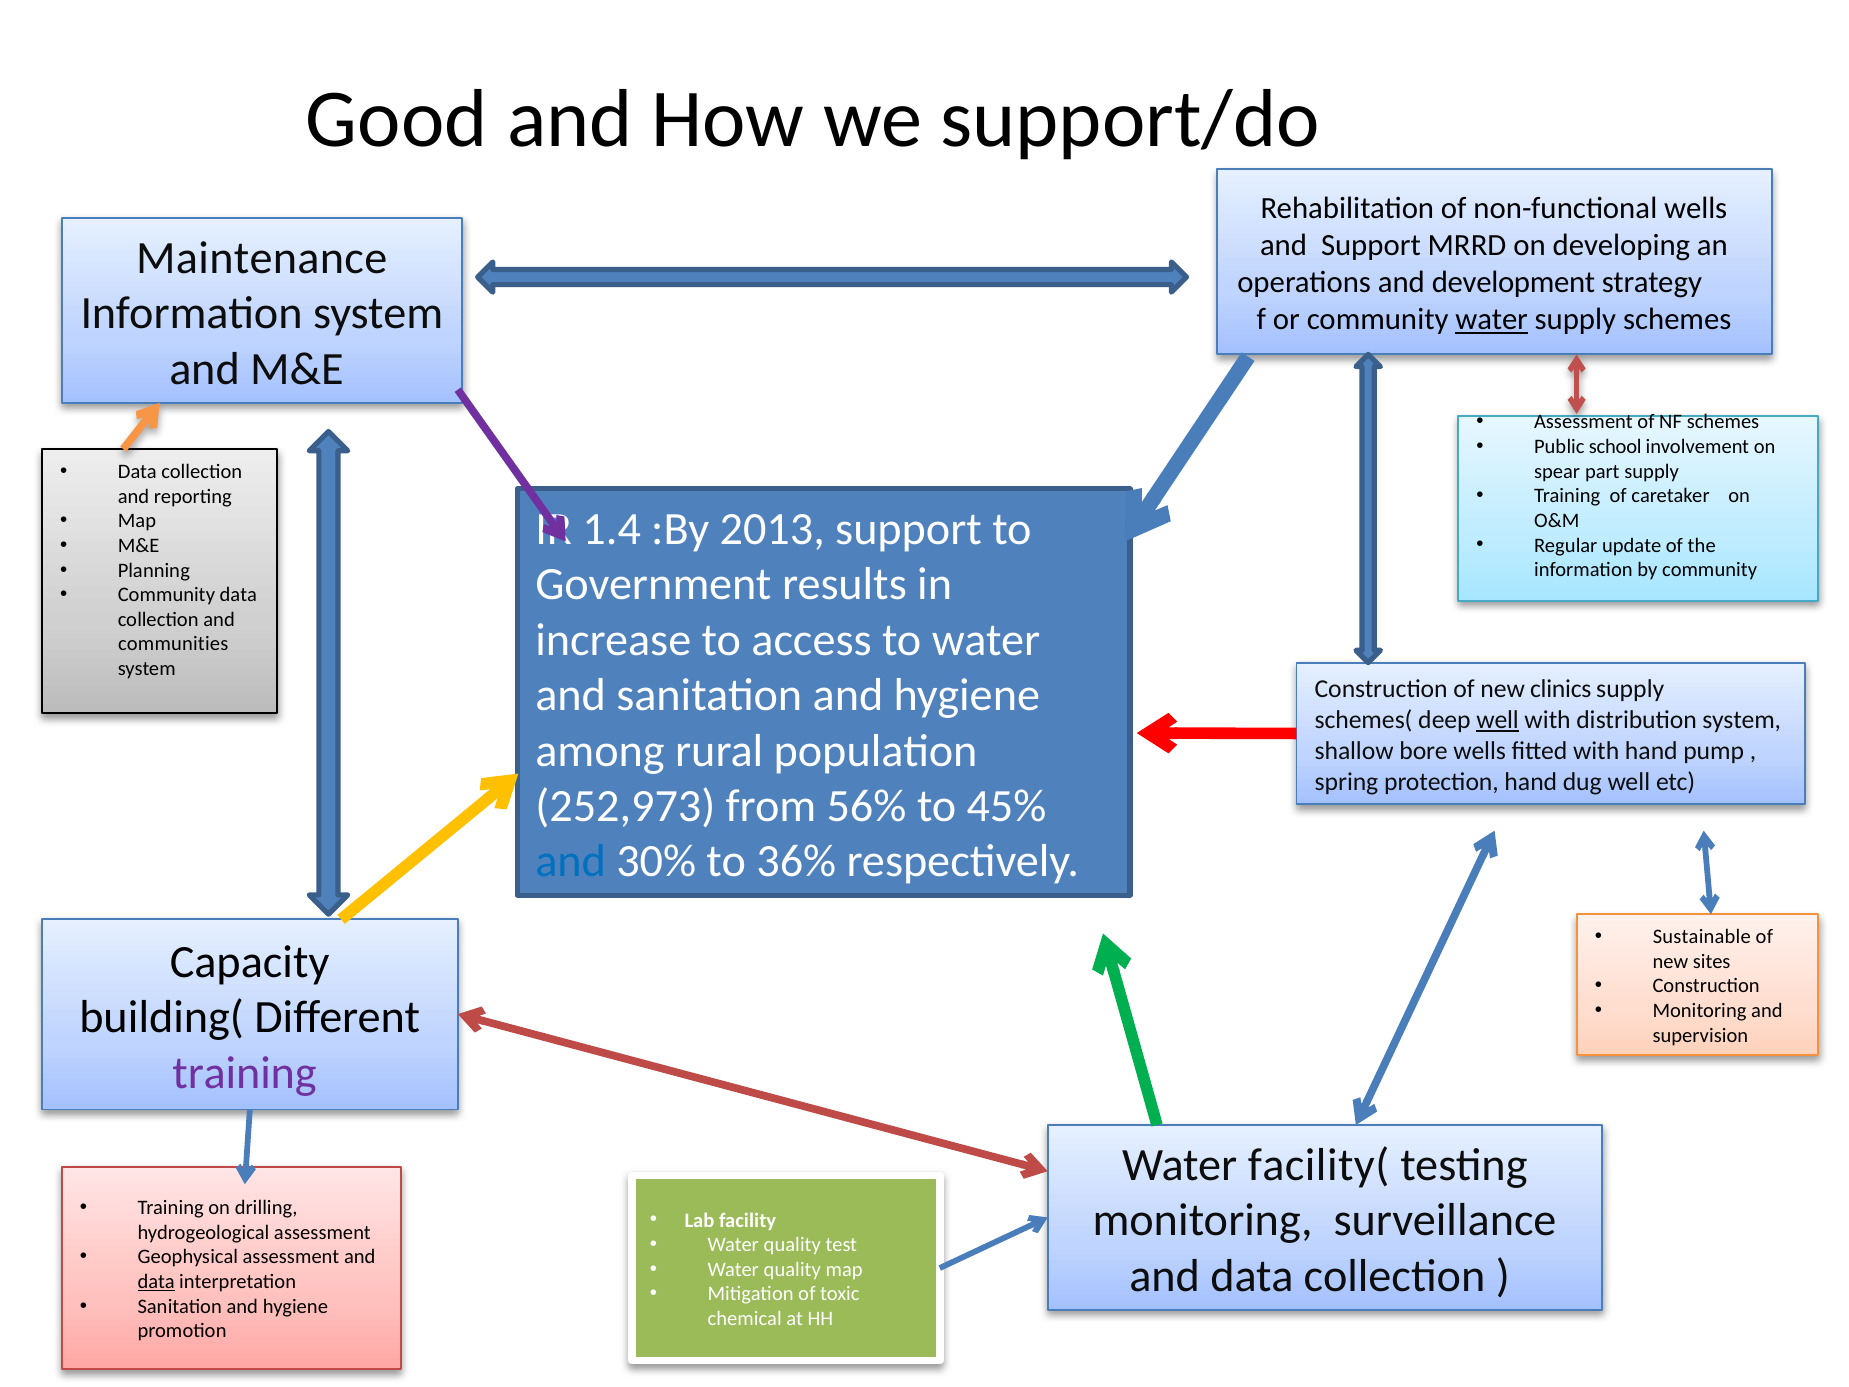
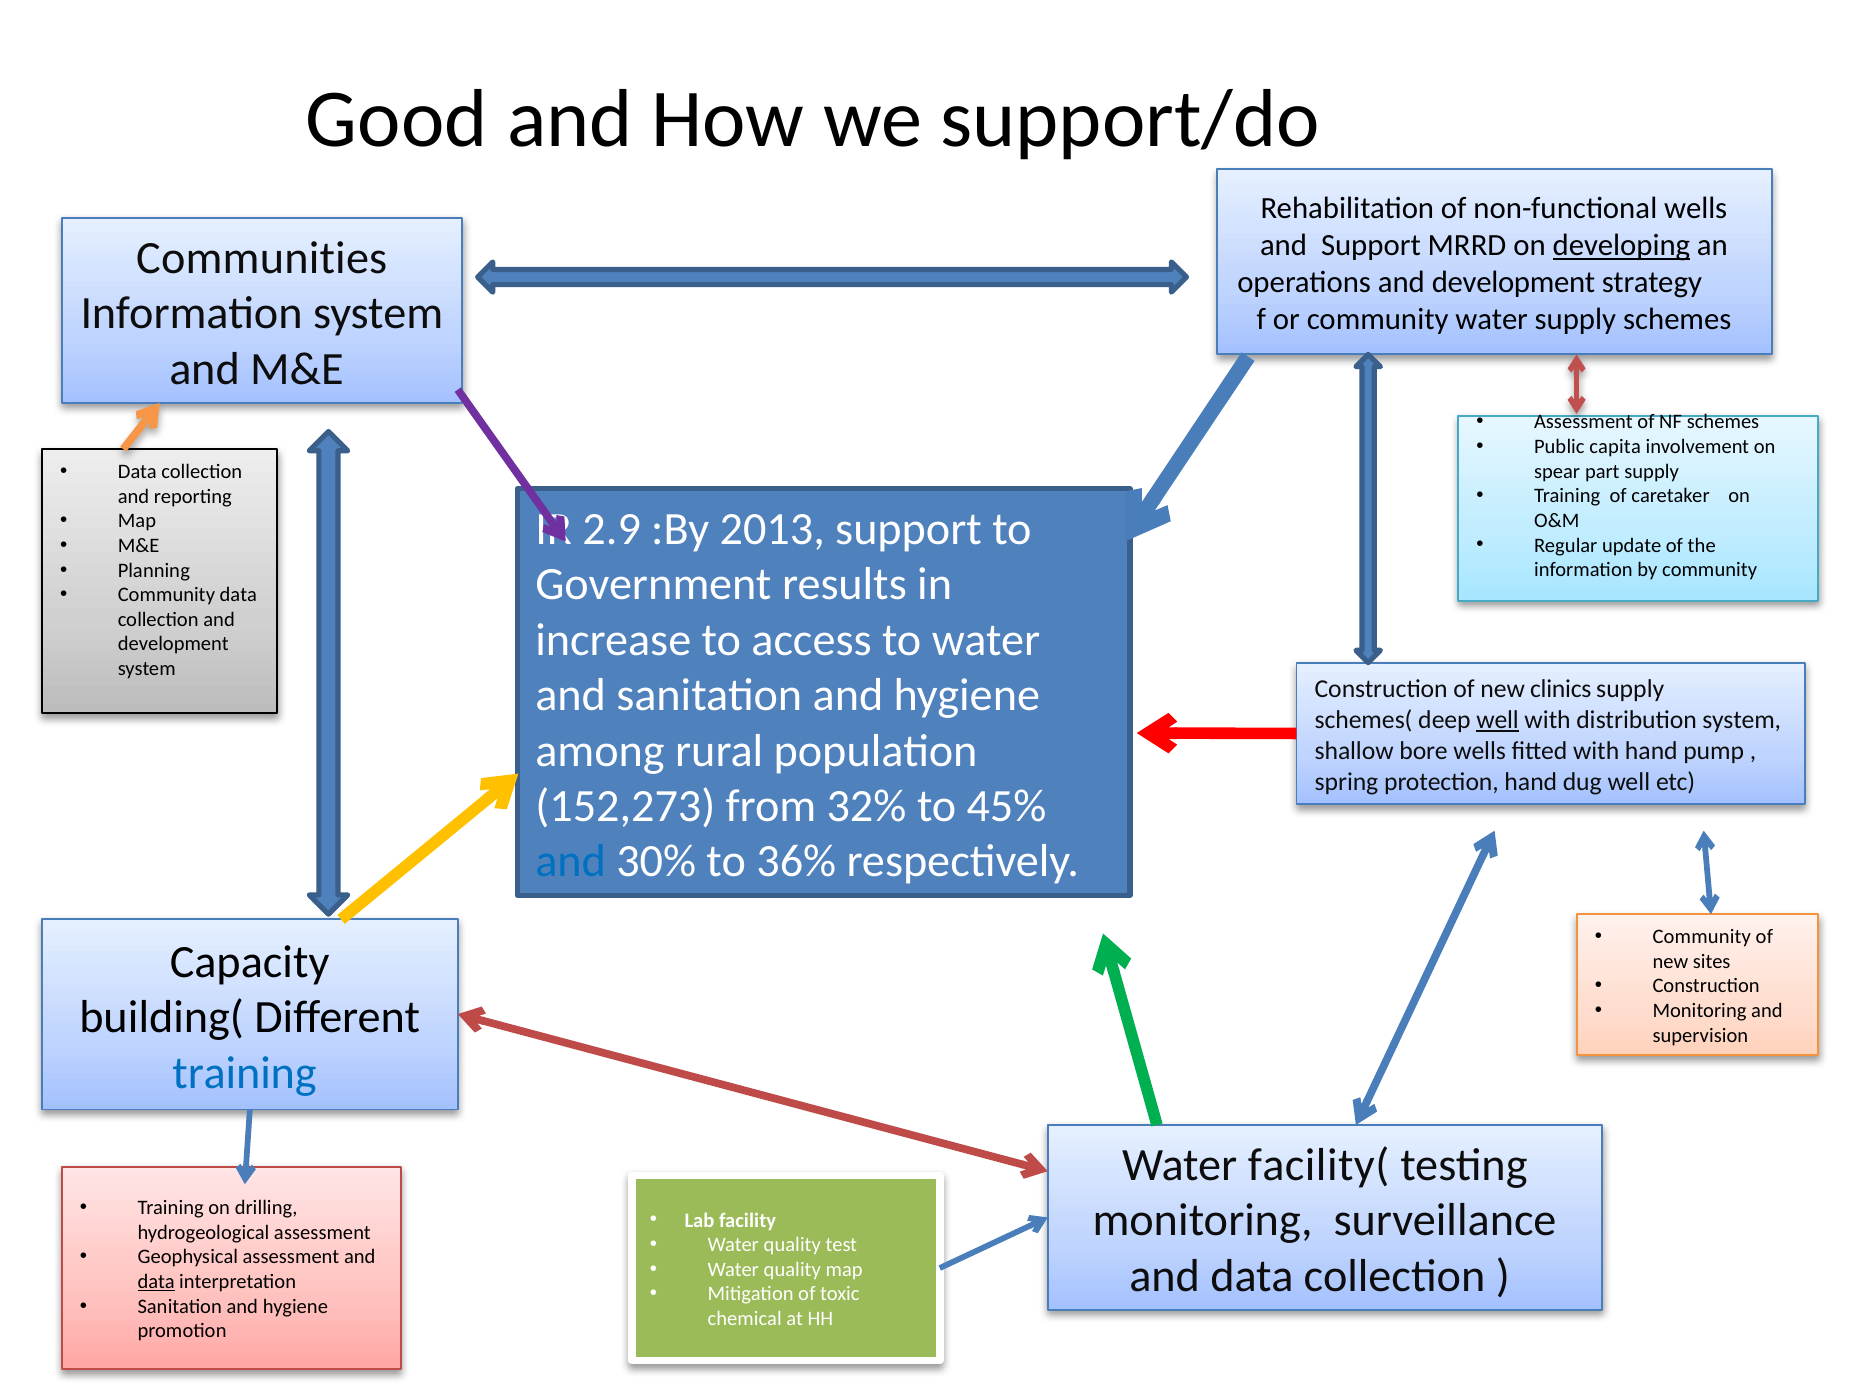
developing underline: none -> present (1621, 245)
Maintenance: Maintenance -> Communities (262, 258)
water underline: present -> none (1492, 319)
school: school -> capita (1615, 447)
1.4: 1.4 -> 2.9 (612, 529)
communities: communities -> development (173, 644)
252,973: 252,973 -> 152,273 (625, 806)
56%: 56% -> 32% (866, 806)
Sustainable: Sustainable -> Community (1702, 937)
training colour: purple -> blue (245, 1073)
